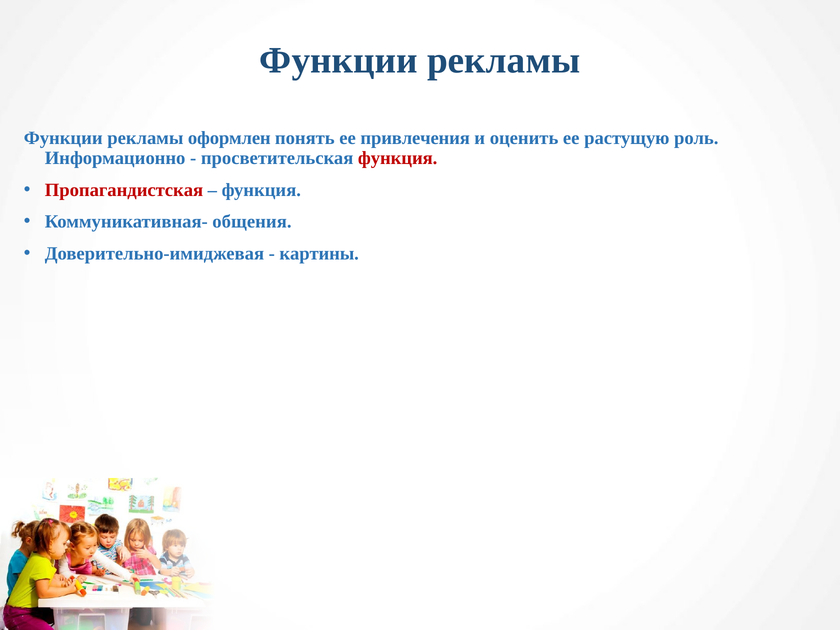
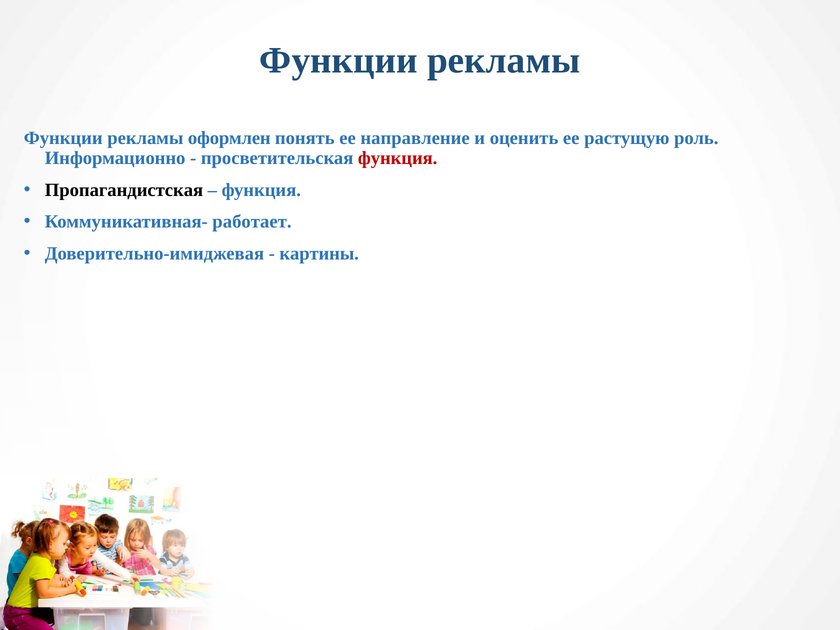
привлечения: привлечения -> направление (415, 138)
Пропагандистская colour: red -> black (124, 190)
общения: общения -> работает (252, 222)
